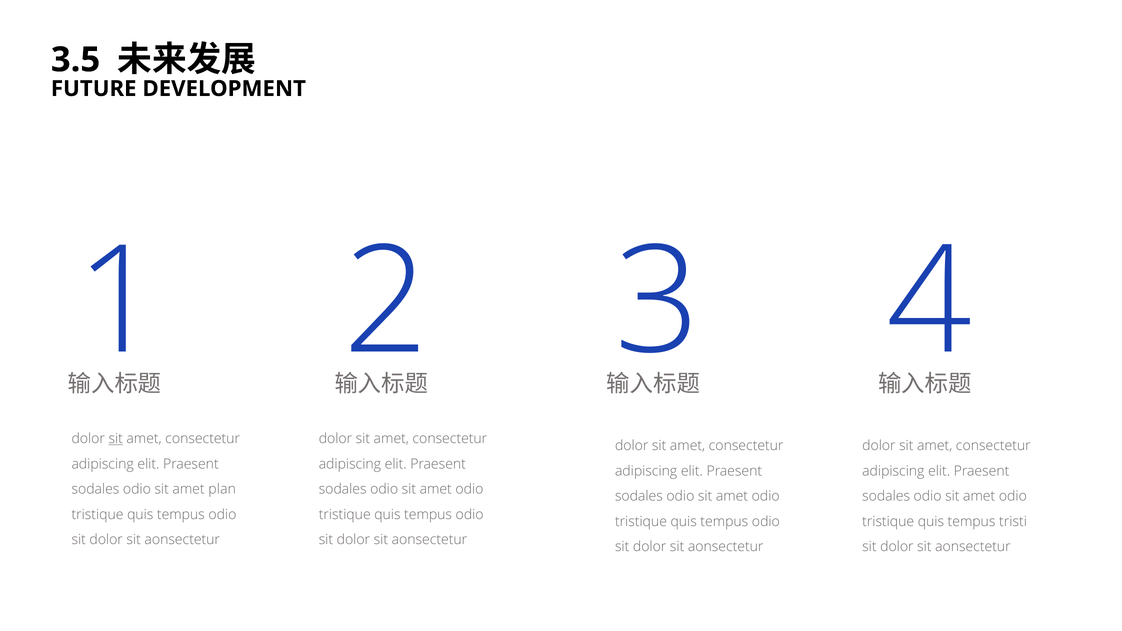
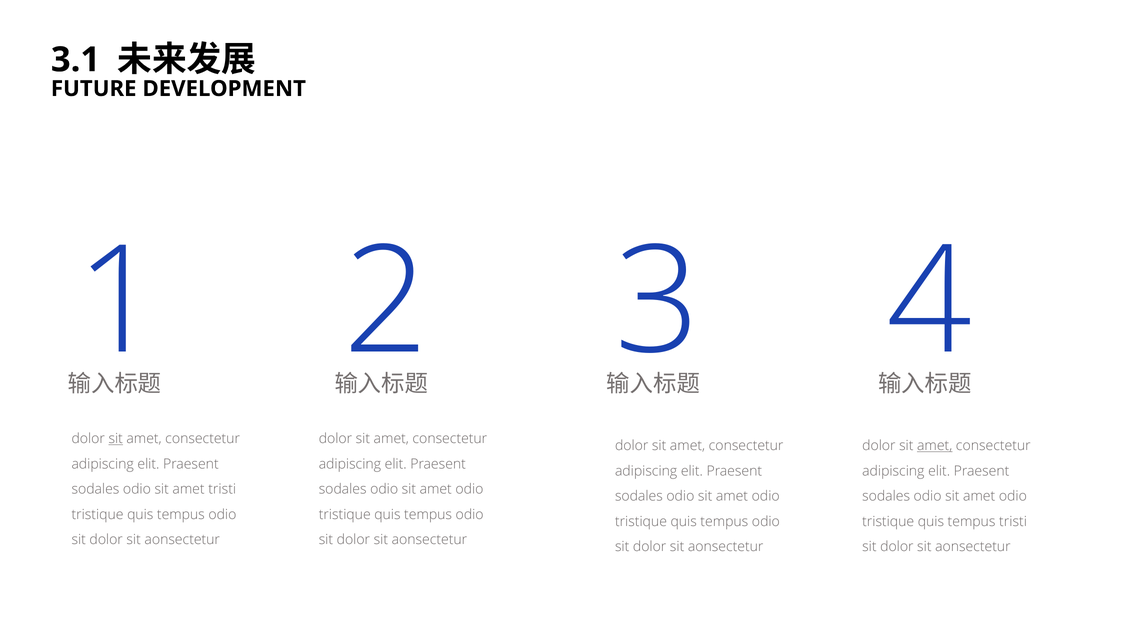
3.5: 3.5 -> 3.1 (76, 60)
amet underline: none -> present (935, 446)
amet plan: plan -> tristi (222, 489)
